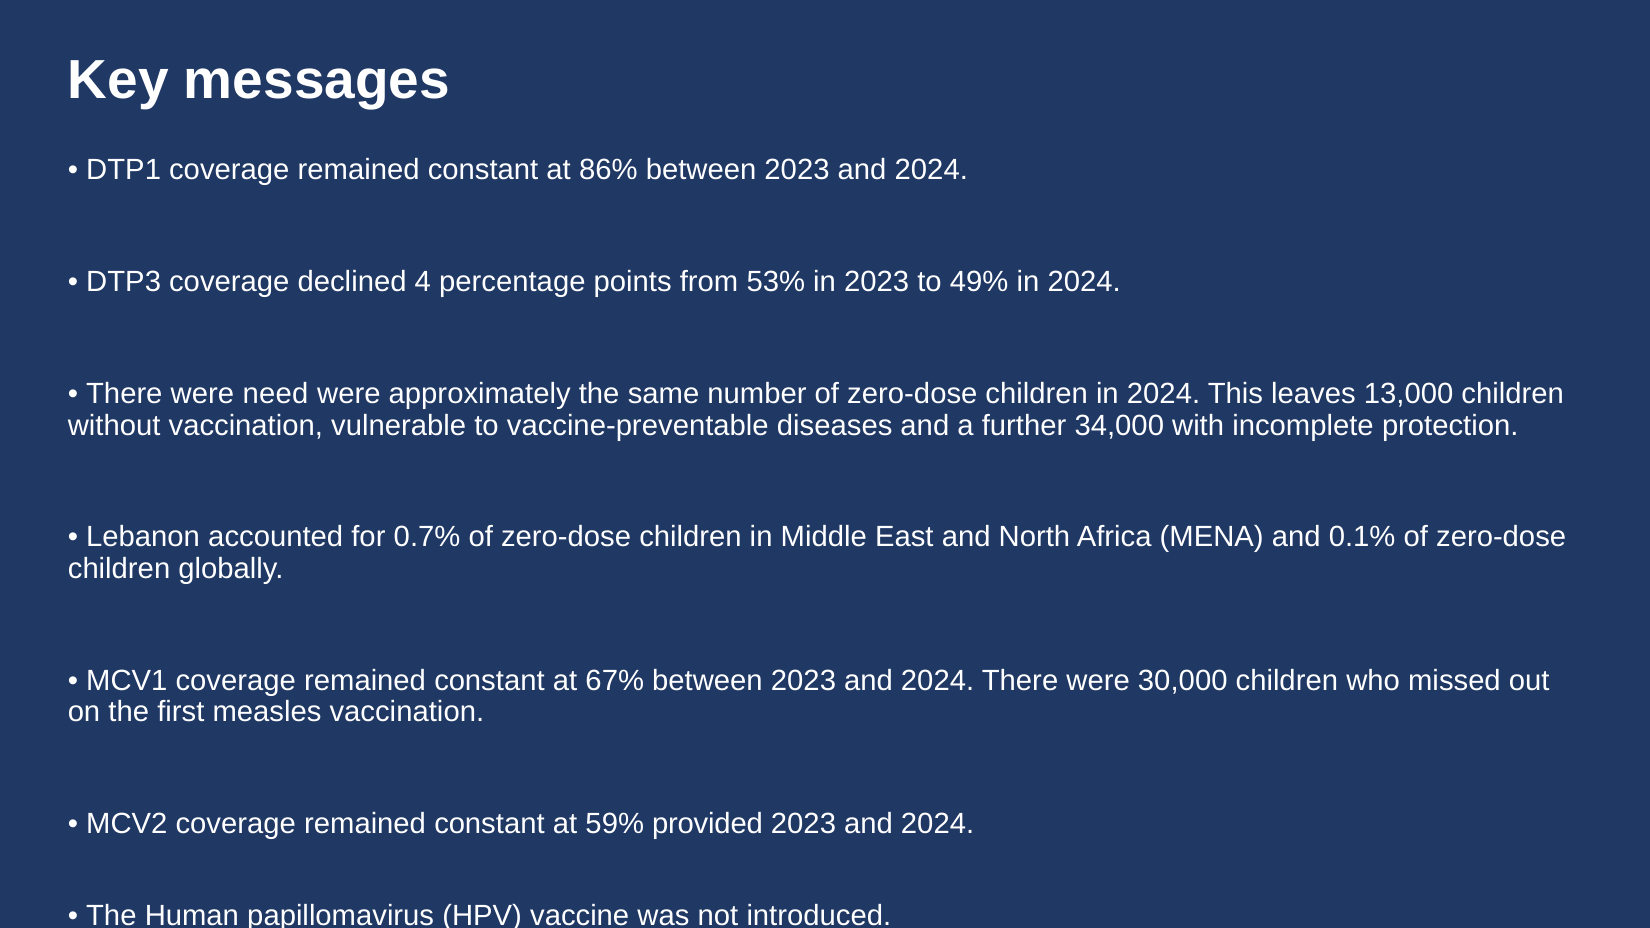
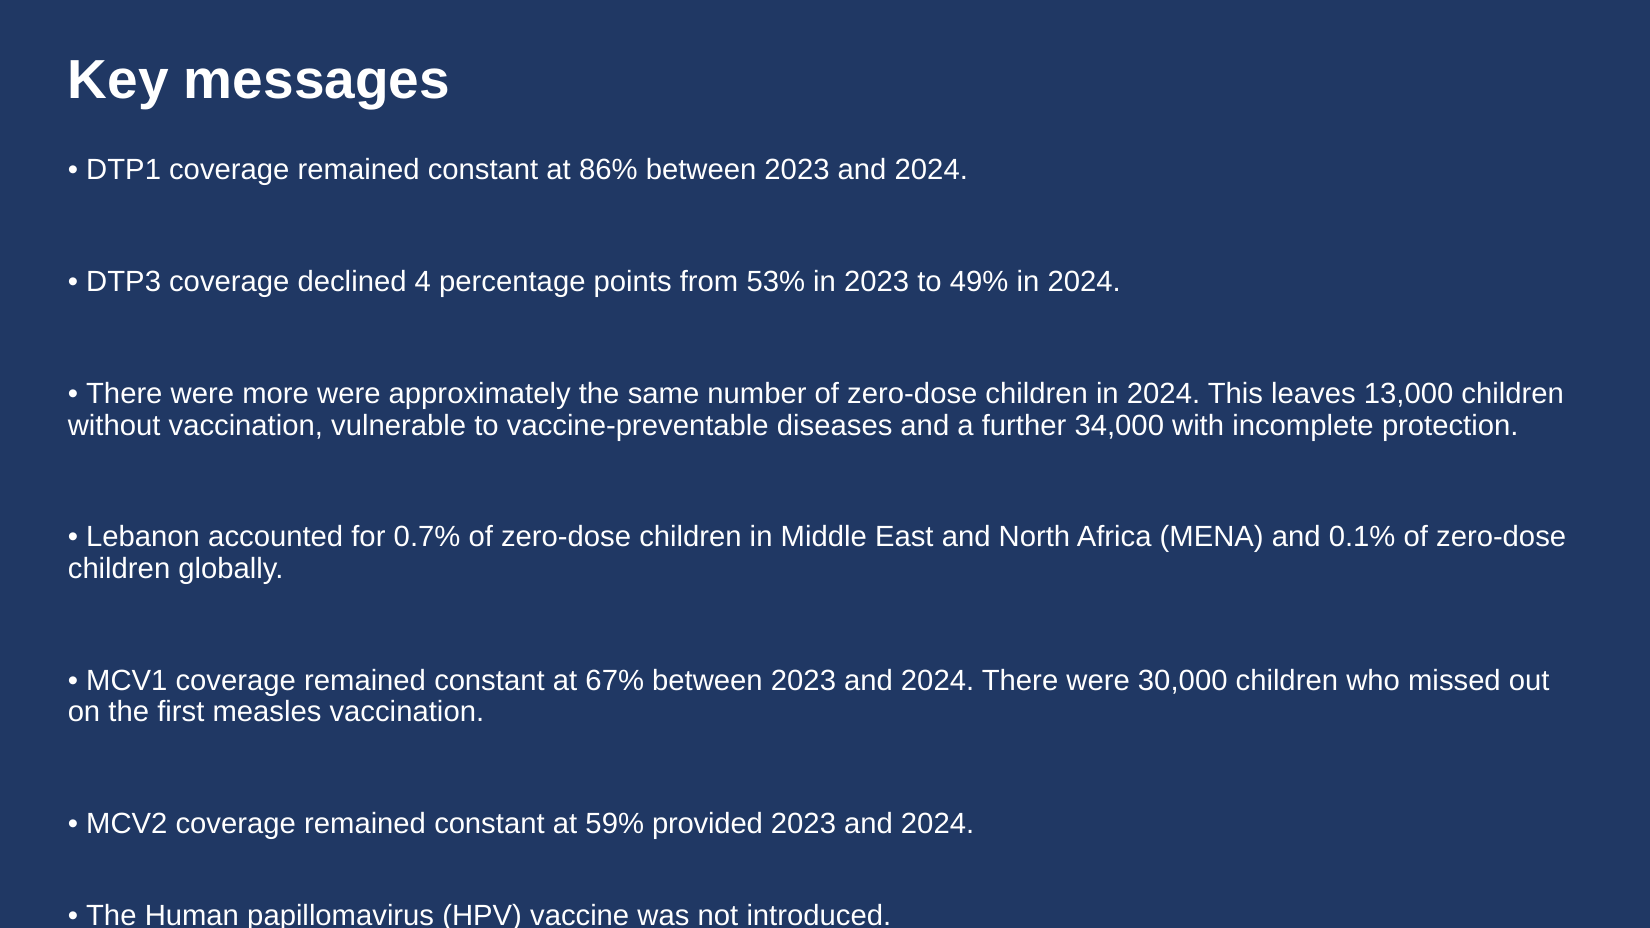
need: need -> more (276, 394)
